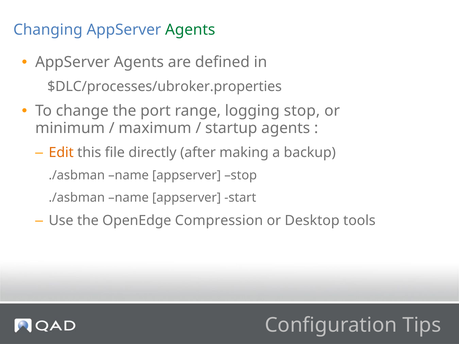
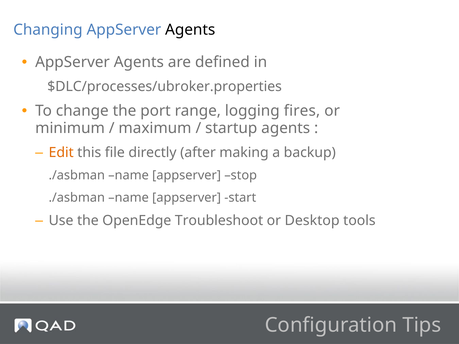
Agents colour: green -> black (190, 30)
logging stop: stop -> fires (302, 111)
Compression: Compression -> Troubleshoot (219, 221)
